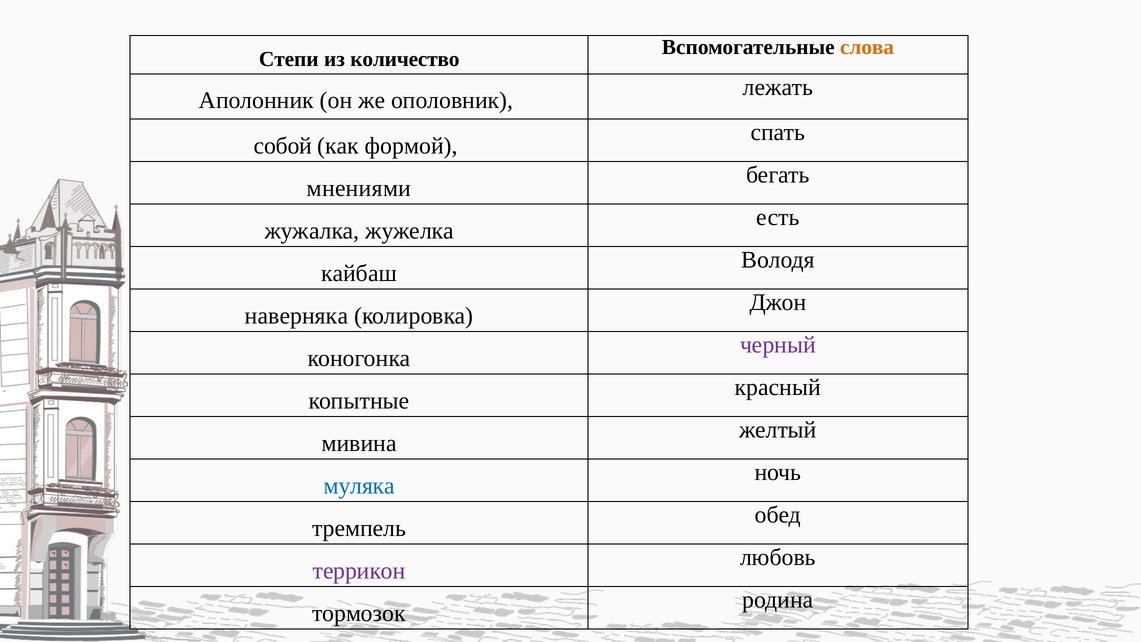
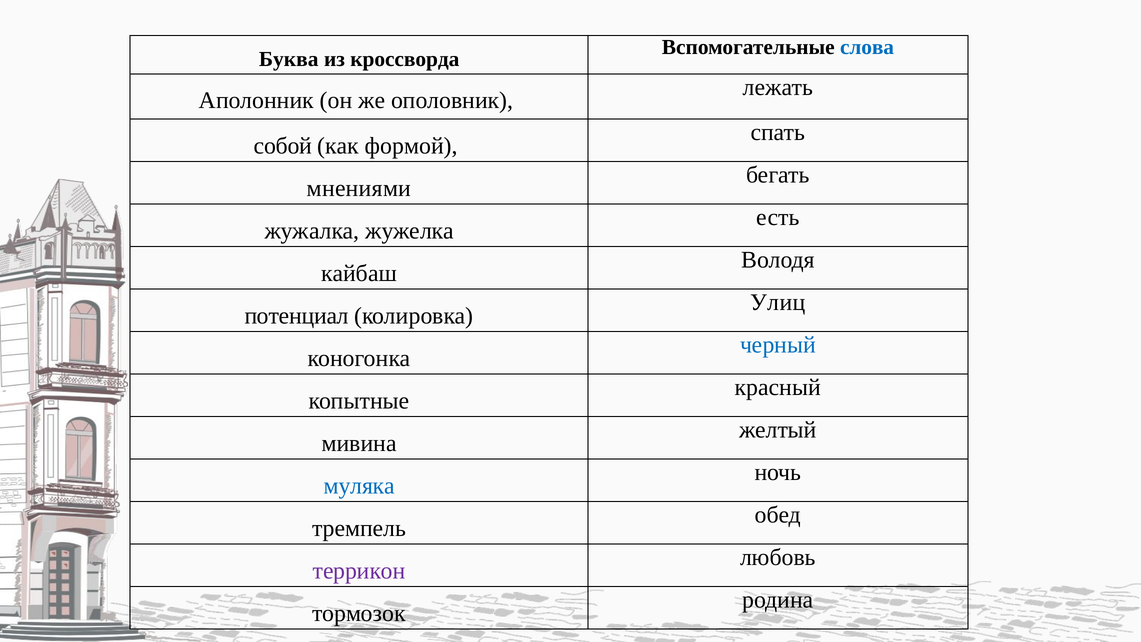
слова colour: orange -> blue (867, 47)
Степи: Степи -> Буква (289, 59)
количество: количество -> кроссворда (405, 59)
Джон: Джон -> Улиц (778, 302)
наверняка: наверняка -> потенциал (297, 316)
черный colour: purple -> blue (778, 345)
